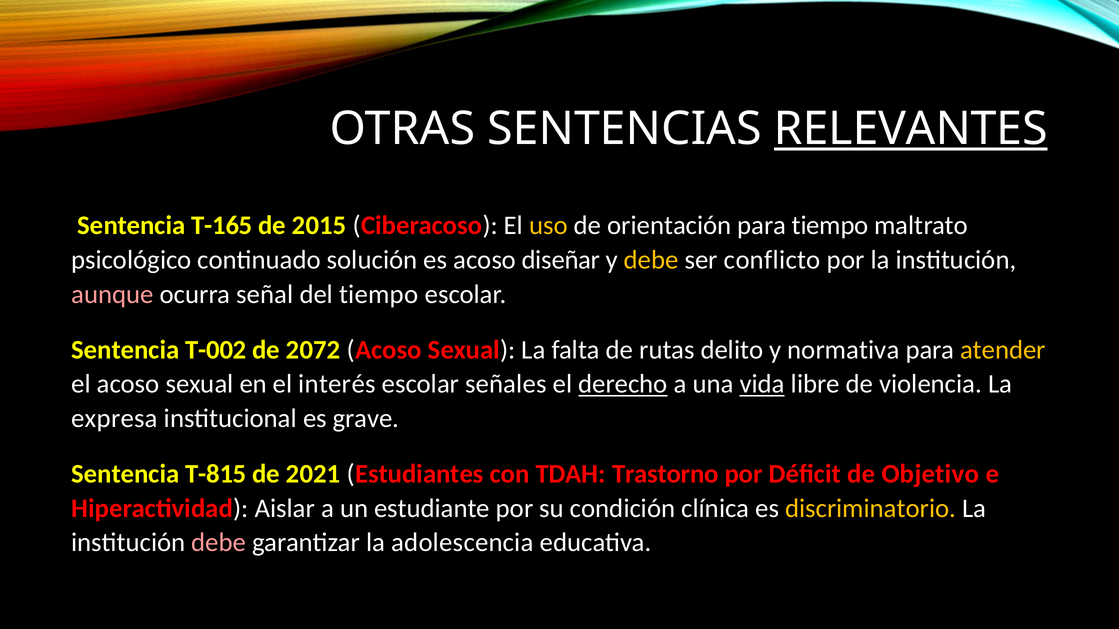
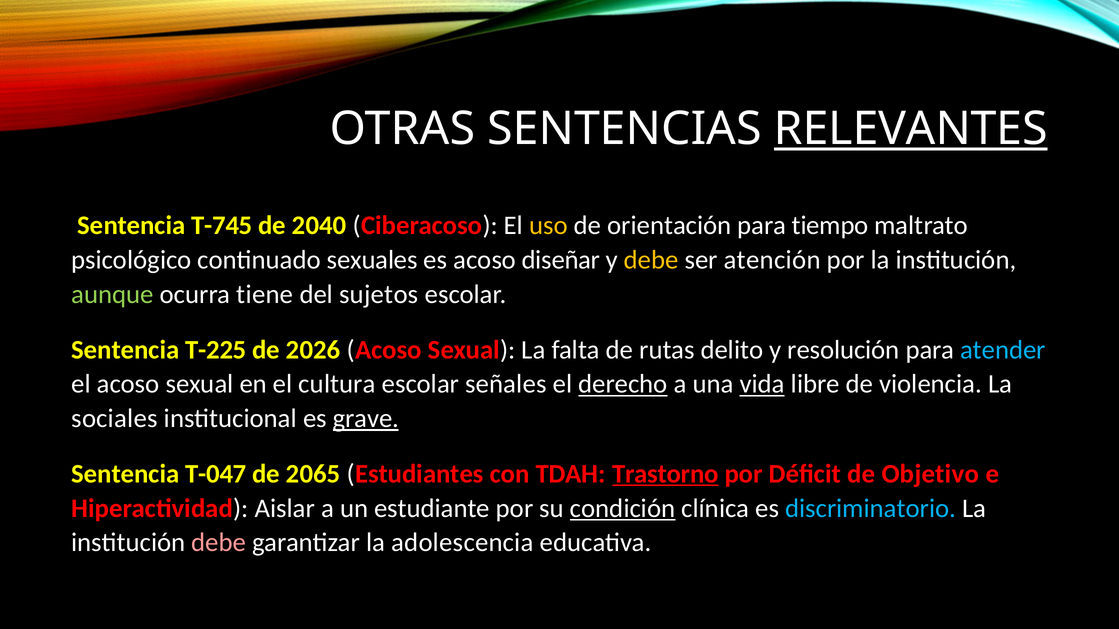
T-165: T-165 -> T-745 (222, 226)
2015: 2015 -> 2040 (319, 226)
solución: solución -> sexuales (372, 260)
conflicto: conflicto -> atención (772, 260)
aunque colour: pink -> light green (113, 295)
señal: señal -> tiene (265, 295)
del tiempo: tiempo -> sujetos (379, 295)
T-002: T-002 -> T-225 (216, 350)
2072: 2072 -> 2026 (313, 350)
normativa: normativa -> resolución (843, 350)
atender colour: yellow -> light blue (1003, 350)
interés: interés -> cultura (337, 384)
expresa: expresa -> sociales (114, 419)
grave underline: none -> present (366, 419)
T-815: T-815 -> T-047 (216, 474)
2021: 2021 -> 2065 (313, 474)
Trastorno underline: none -> present (665, 474)
condición underline: none -> present (623, 509)
discriminatorio colour: yellow -> light blue (871, 509)
